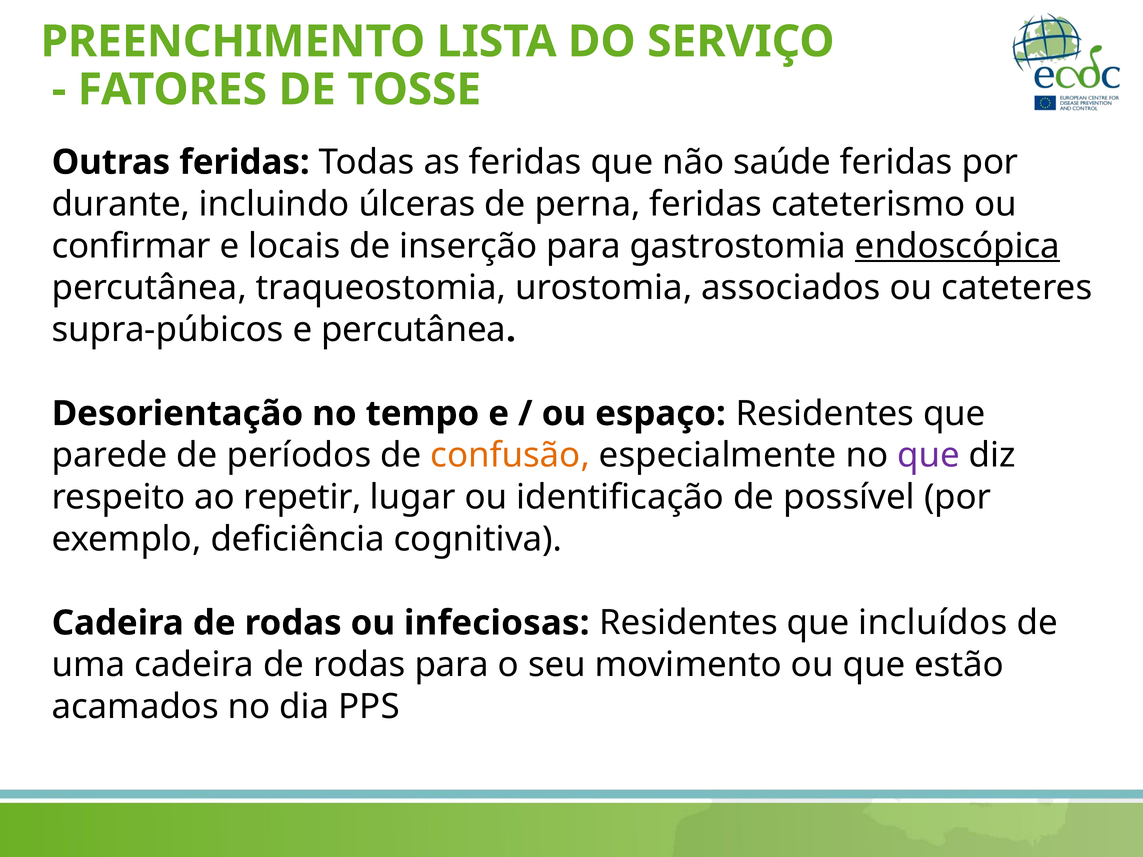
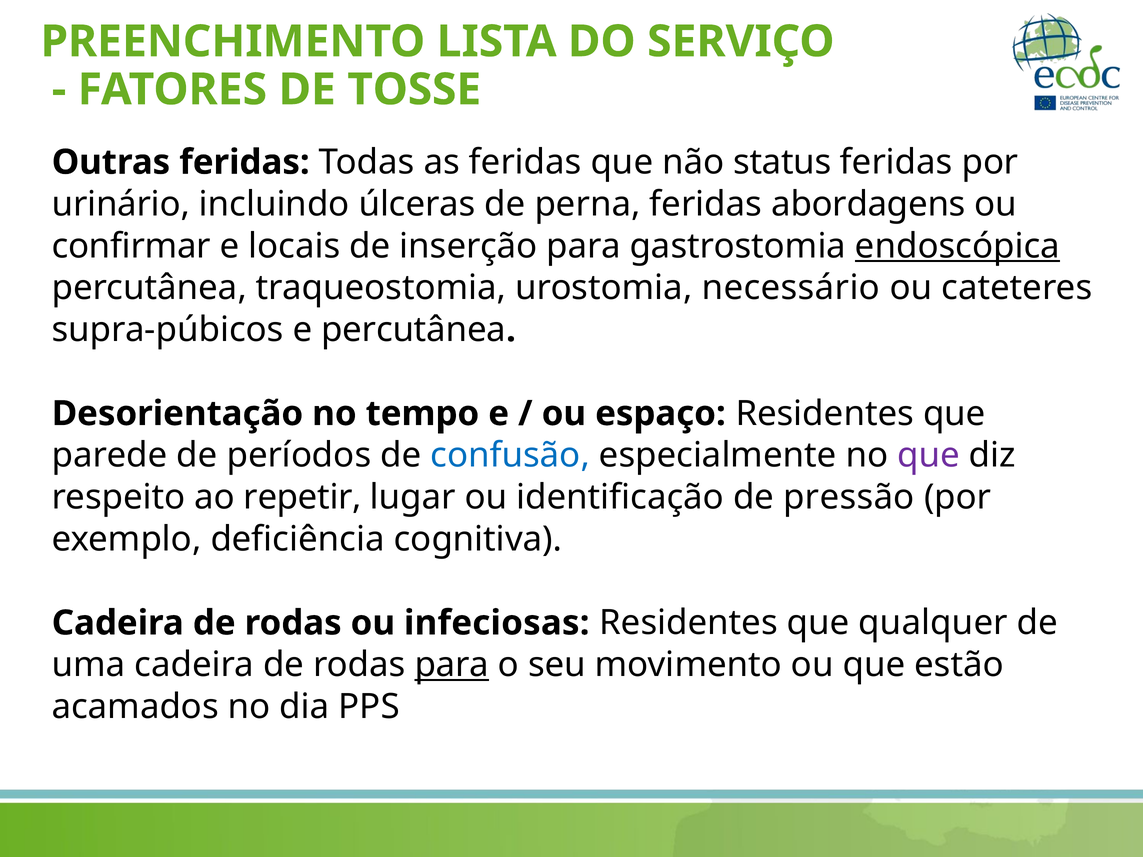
saúde: saúde -> status (782, 162)
durante: durante -> urinário (121, 204)
cateterismo: cateterismo -> abordagens (868, 204)
associados: associados -> necessário (791, 288)
confusão colour: orange -> blue (510, 456)
possível: possível -> pressão (849, 497)
incluídos: incluídos -> qualquer (933, 623)
para underline: none -> present (452, 665)
